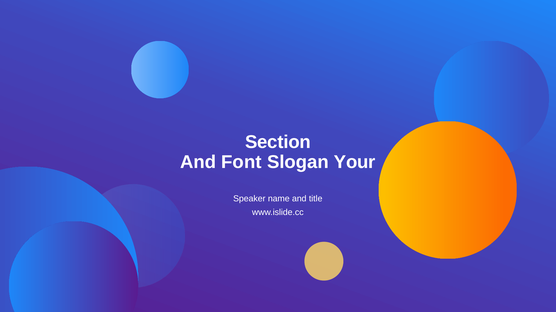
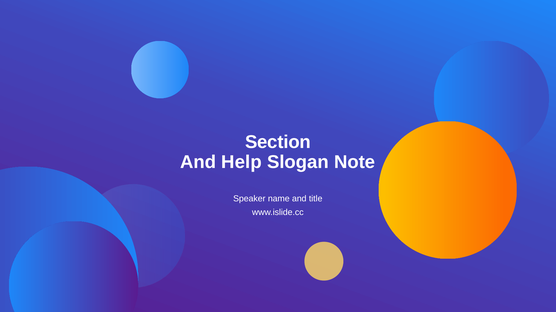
Font: Font -> Help (241, 163)
Your: Your -> Note (355, 163)
